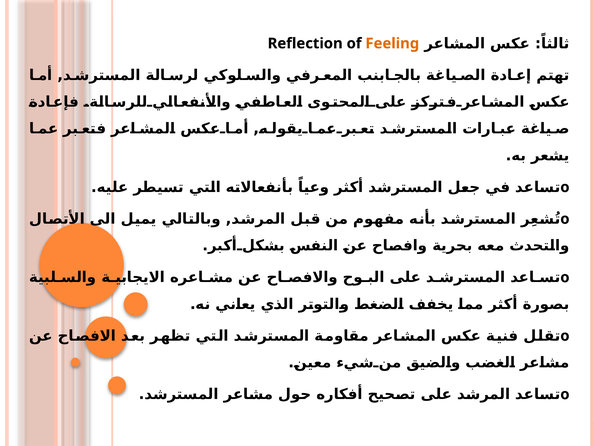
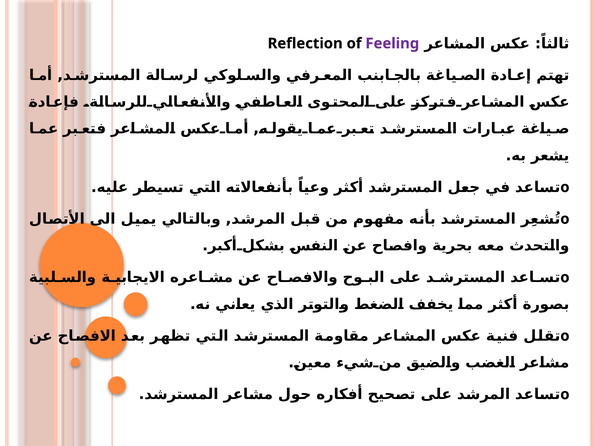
Feeling colour: orange -> purple (392, 43)
